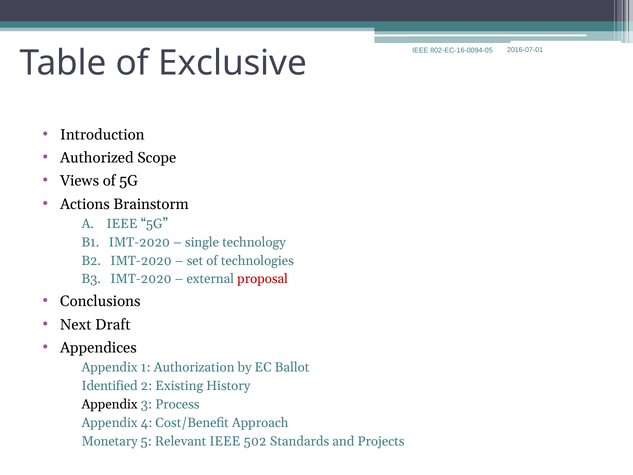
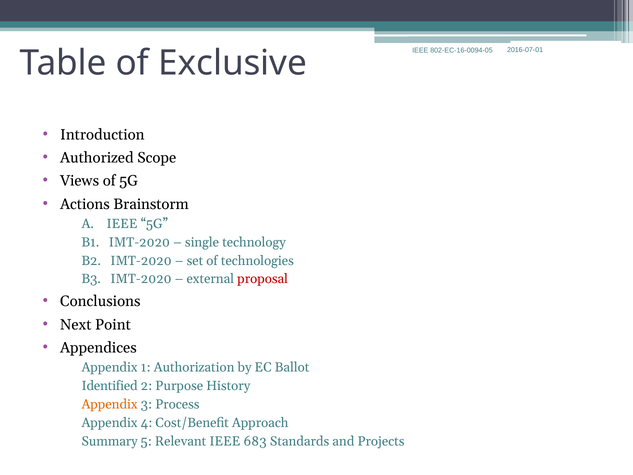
Draft: Draft -> Point (113, 324)
Existing: Existing -> Purpose (179, 386)
Appendix colour: black -> orange (110, 404)
Monetary: Monetary -> Summary (110, 441)
502: 502 -> 683 (255, 441)
